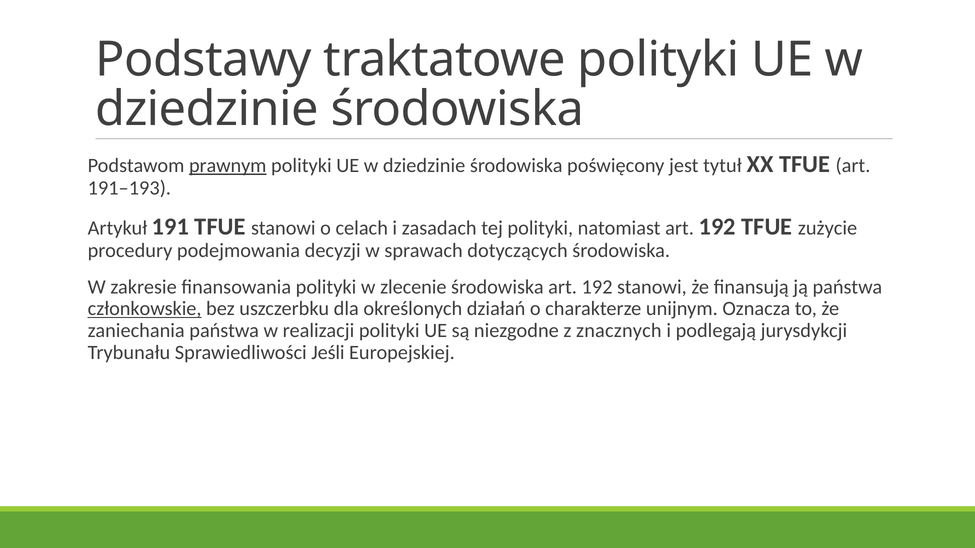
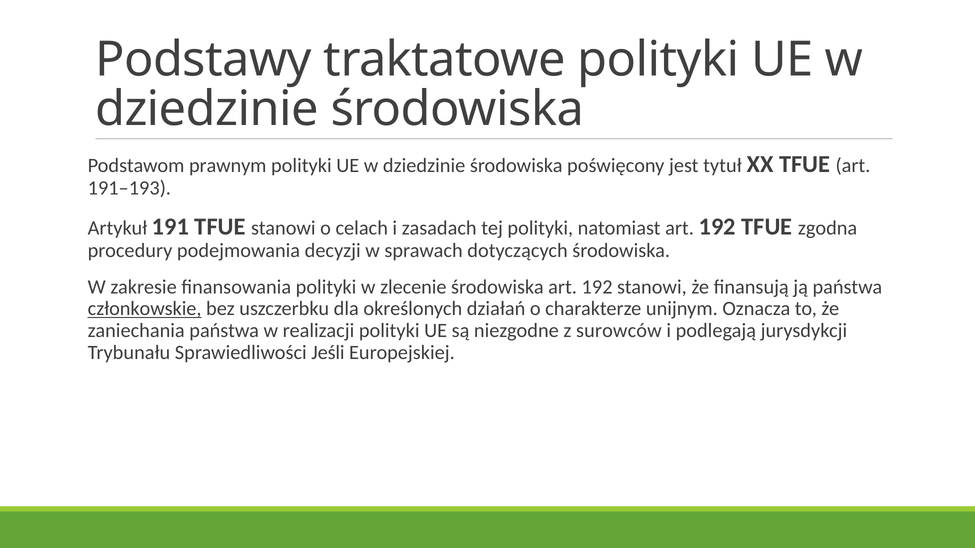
prawnym underline: present -> none (228, 166)
zużycie: zużycie -> zgodna (828, 228)
znacznych: znacznych -> surowców (619, 331)
